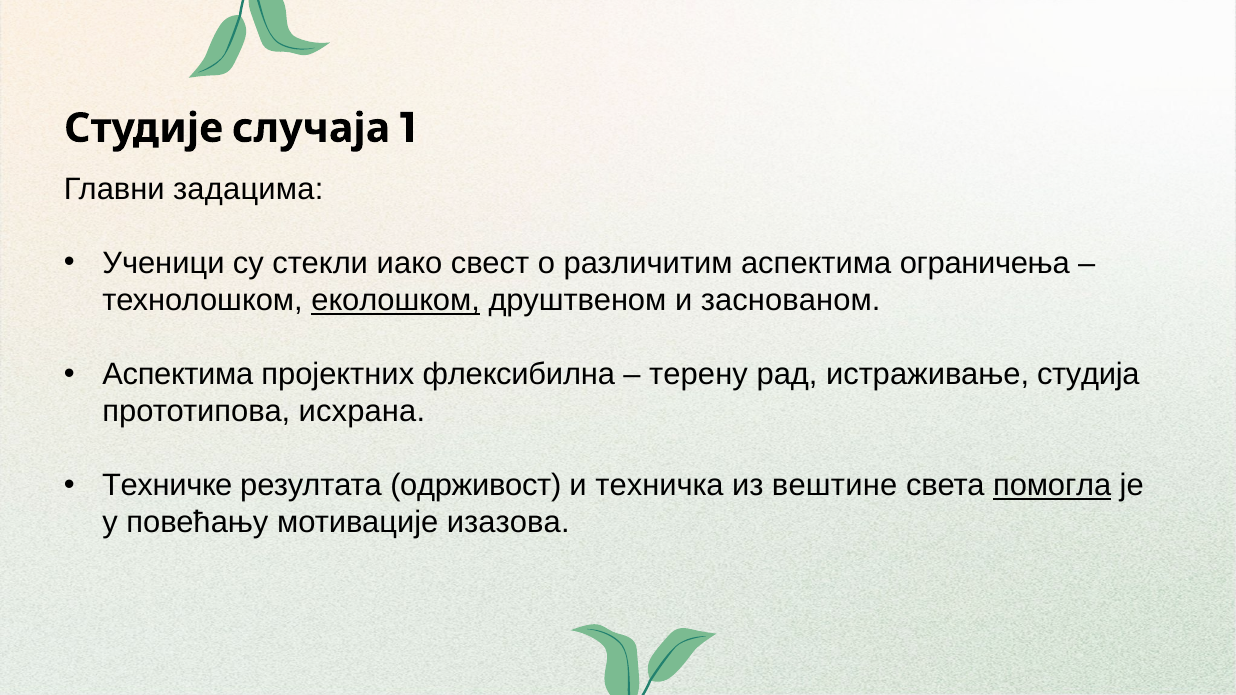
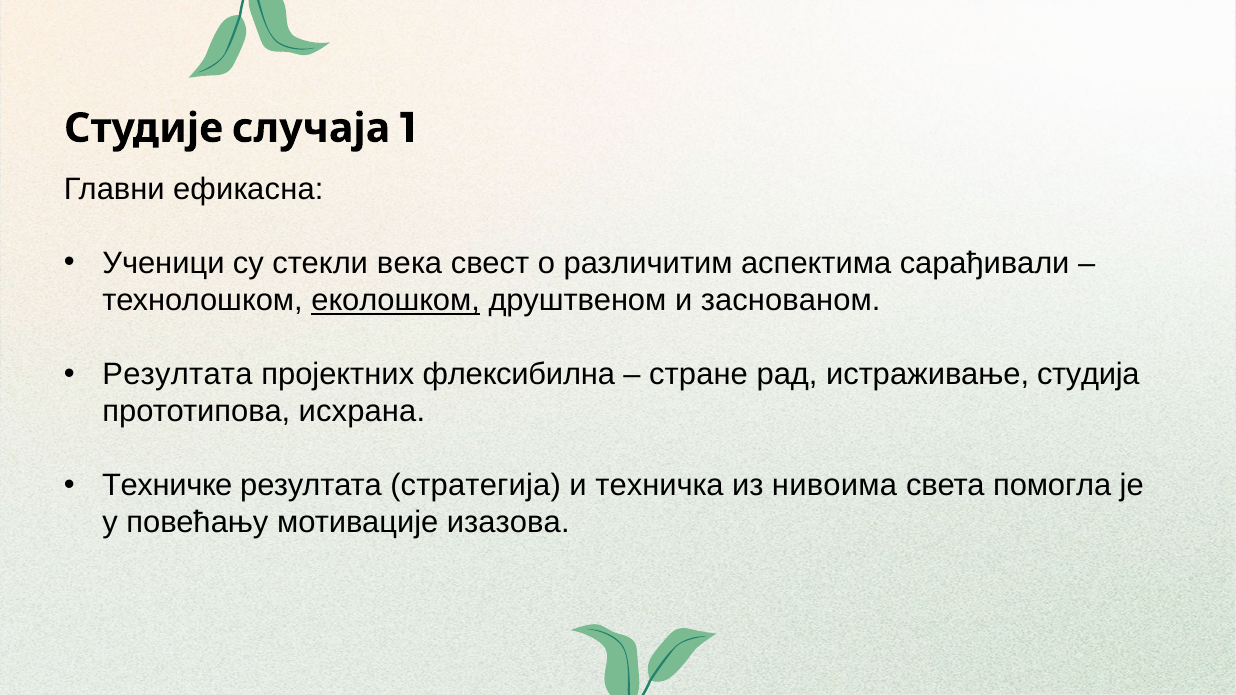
задацима: задацима -> ефикасна (248, 189)
иако: иако -> века (409, 263)
ограничења: ограничења -> сарађивали (985, 263)
Аспектима: Аспектима -> Резултата (178, 375)
терену: терену -> стране (699, 375)
одрживост: одрживост -> стратегија (476, 486)
вештине: вештине -> нивоима (835, 486)
помогла underline: present -> none (1052, 486)
